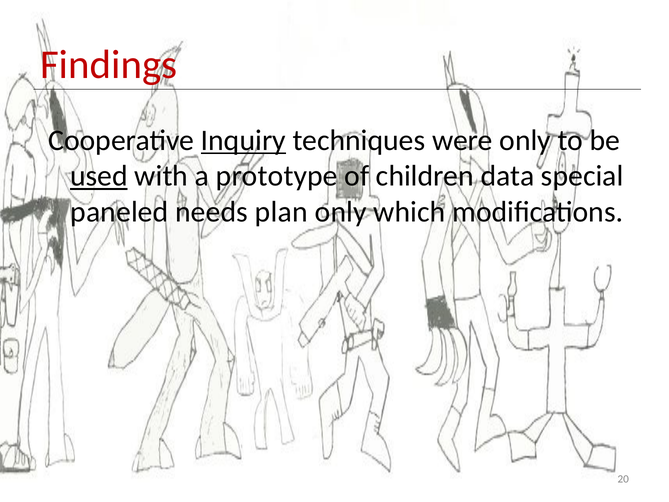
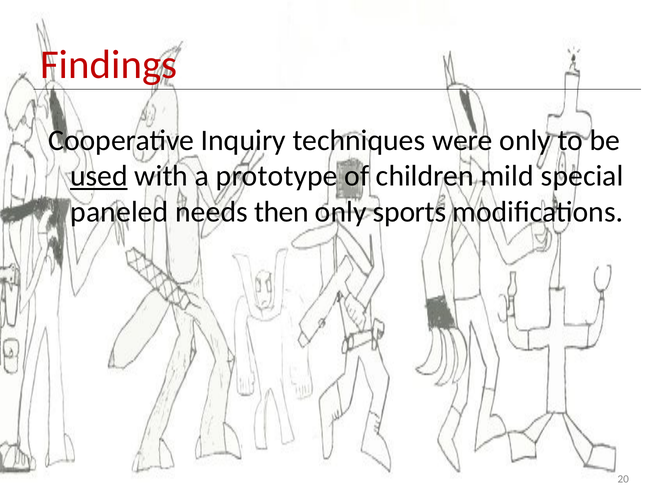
Inquiry underline: present -> none (243, 140)
data: data -> mild (507, 176)
plan: plan -> then (282, 212)
which: which -> sports (410, 212)
